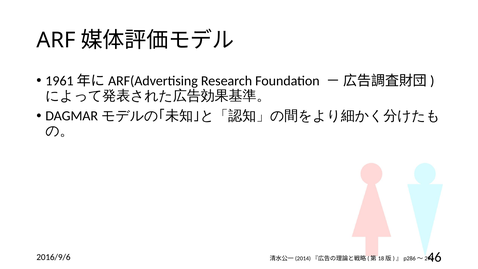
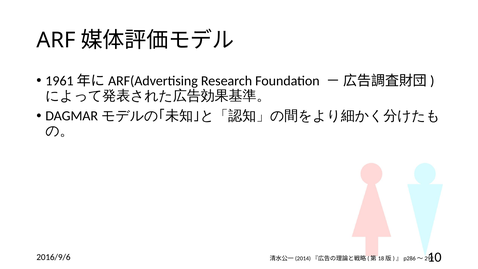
46: 46 -> 10 (434, 257)
